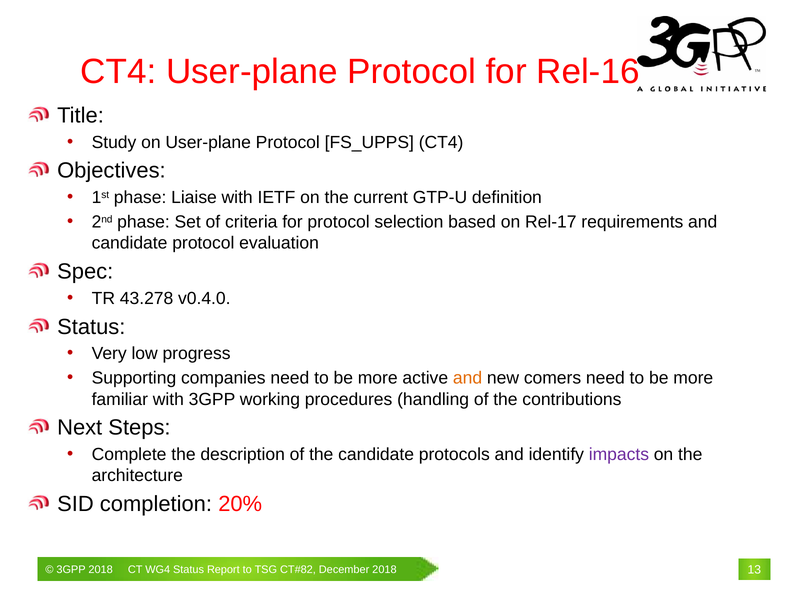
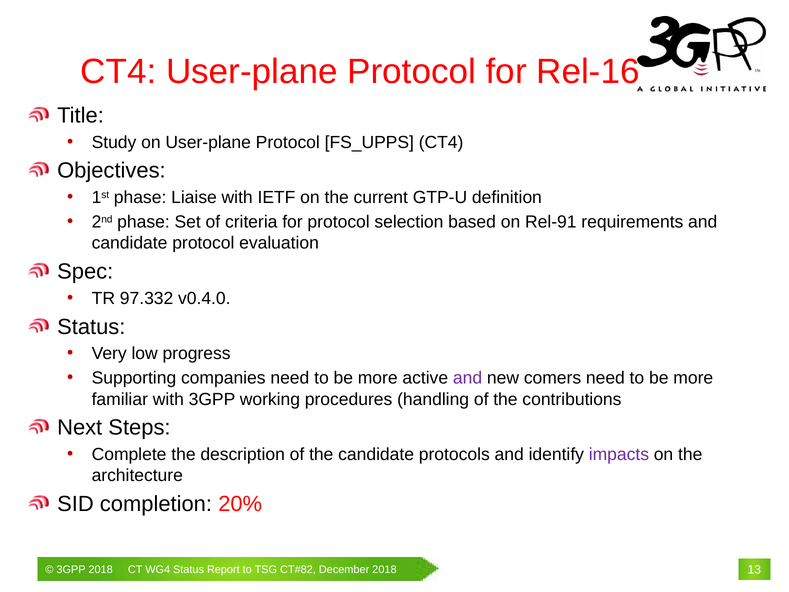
Rel-17: Rel-17 -> Rel-91 (551, 222)
43.278: 43.278 -> 97.332 (147, 298)
and colour: orange -> purple (468, 378)
